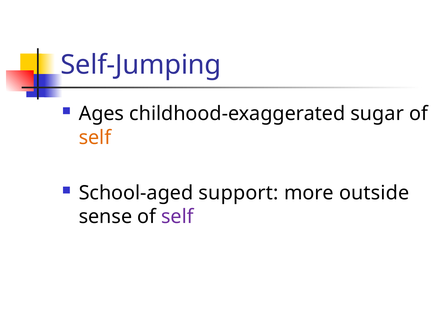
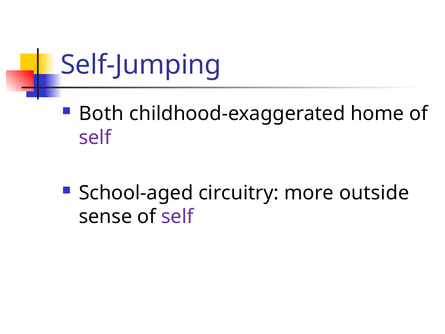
Ages: Ages -> Both (101, 114)
sugar: sugar -> home (377, 114)
self colour: orange -> purple (95, 137)
support: support -> circuitry (239, 193)
